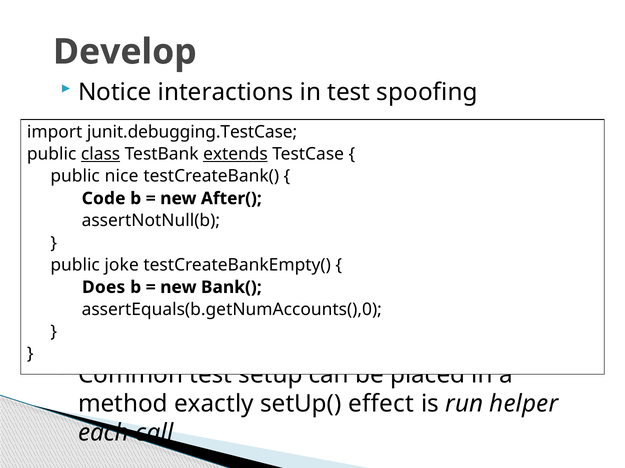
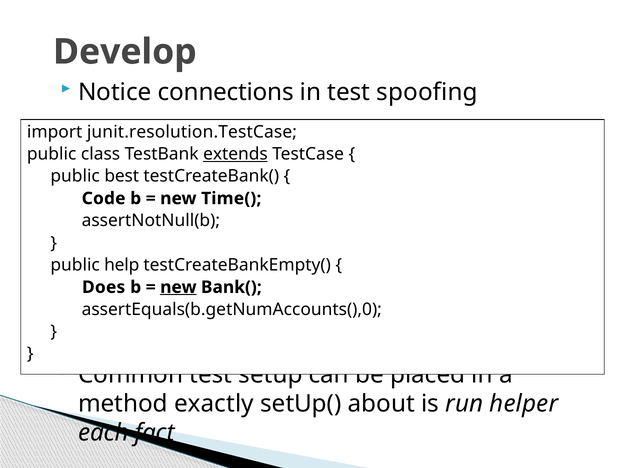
interactions: interactions -> connections (226, 92)
junit.debugging.TestCase: junit.debugging.TestCase -> junit.resolution.TestCase (192, 132)
class underline: present -> none (101, 154)
nice: nice -> best (122, 177)
After(: After( -> Time( (231, 199)
joke: joke -> help (122, 265)
new underline: none -> present (178, 288)
effect: effect -> about (381, 404)
call: call -> fact (155, 434)
